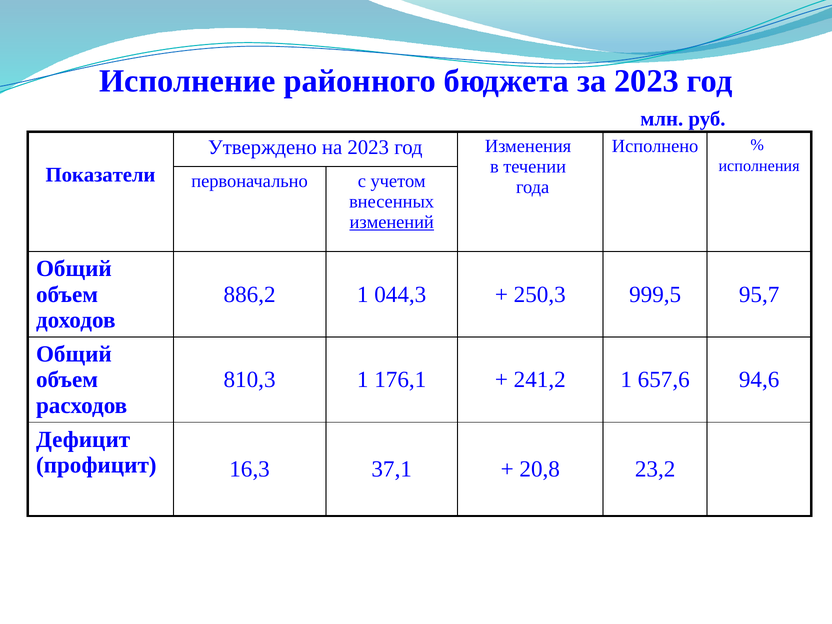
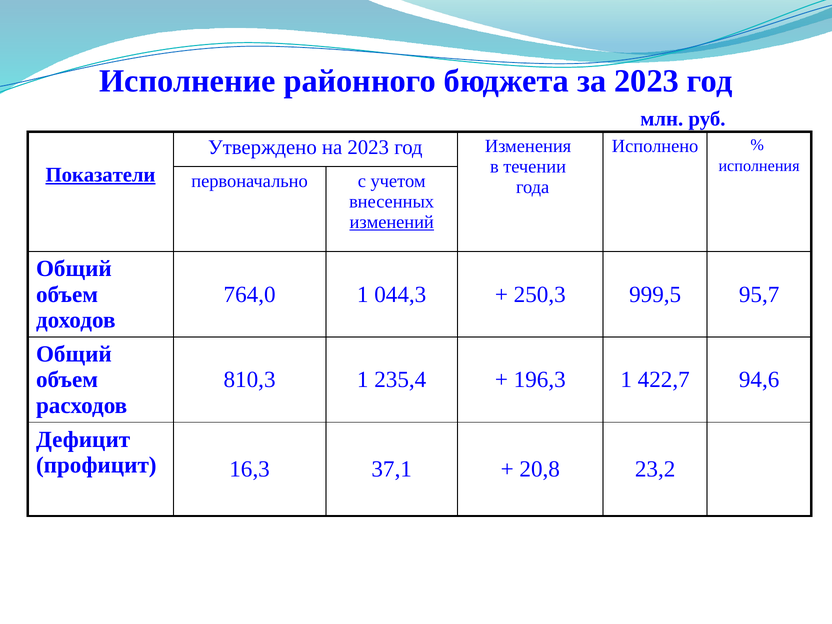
Показатели underline: none -> present (101, 175)
886,2: 886,2 -> 764,0 (250, 295)
176,1: 176,1 -> 235,4 (400, 380)
241,2: 241,2 -> 196,3 (540, 380)
657,6: 657,6 -> 422,7 (664, 380)
